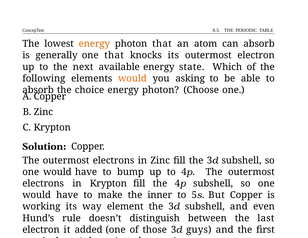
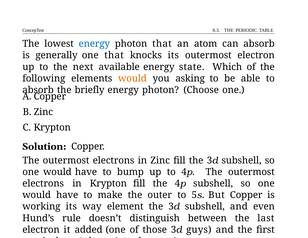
energy colour: orange -> blue (94, 44)
choice: choice -> briefly (90, 90)
inner: inner -> outer (160, 195)
